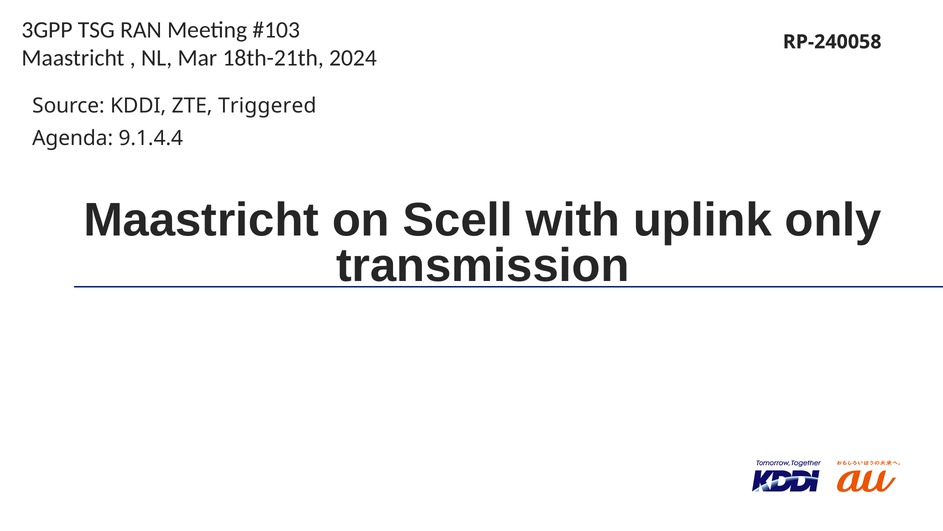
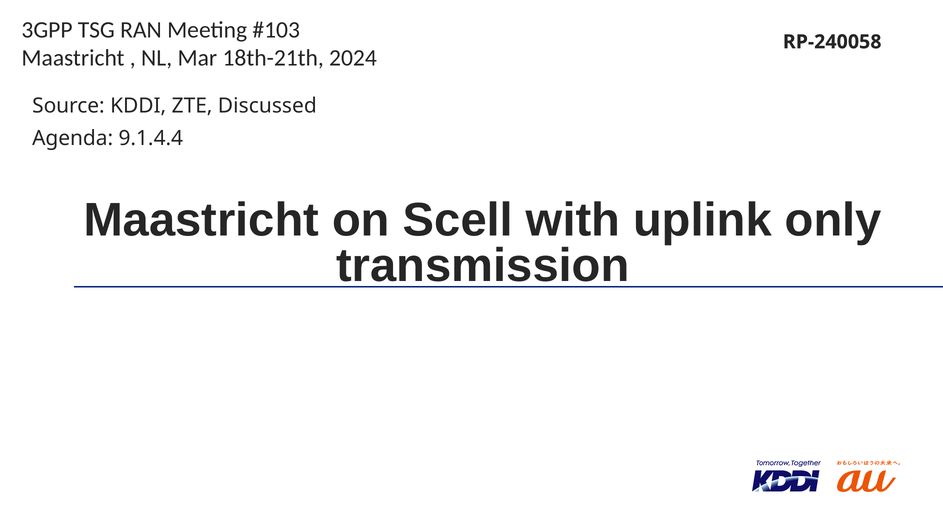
Triggered: Triggered -> Discussed (267, 106)
